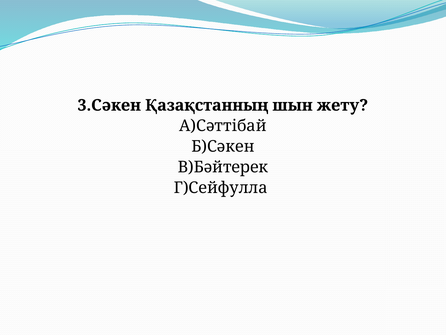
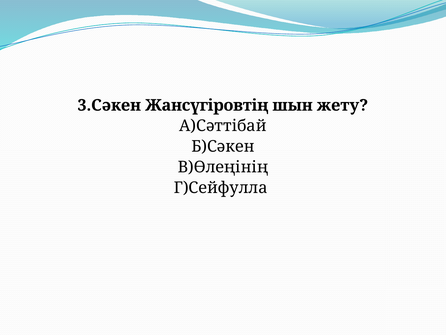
Қазақстанның: Қазақстанның -> Жансүгіровтің (207, 105)
В)Бәйтерек: В)Бәйтерек -> В)Өлеңінің (223, 167)
